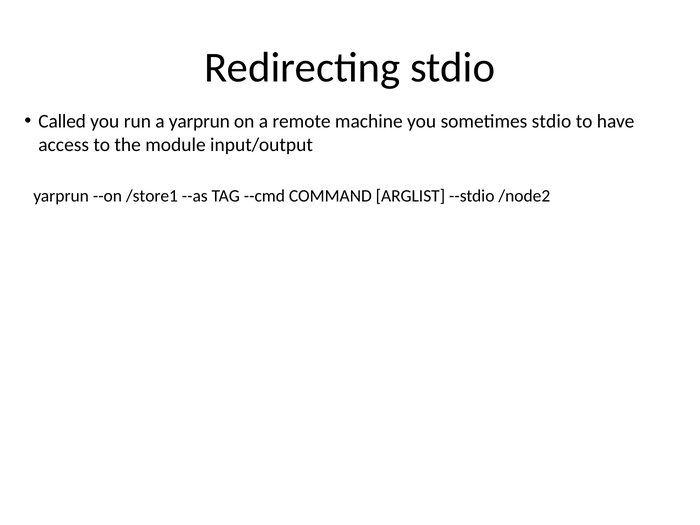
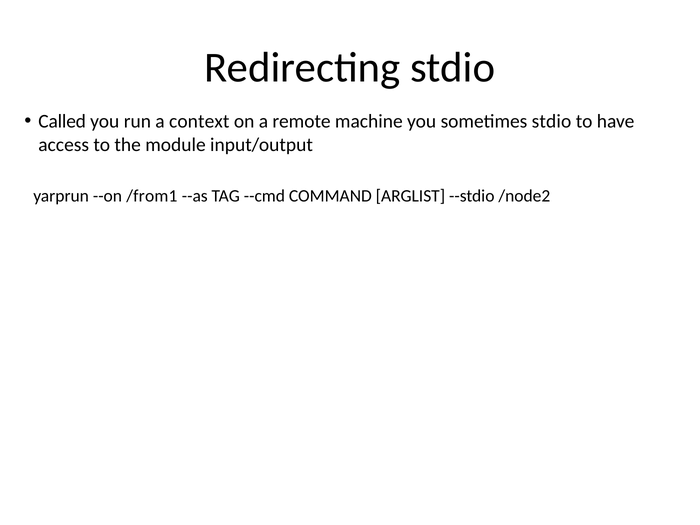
a yarprun: yarprun -> context (199, 121)
/store1: /store1 -> /from1 (152, 196)
